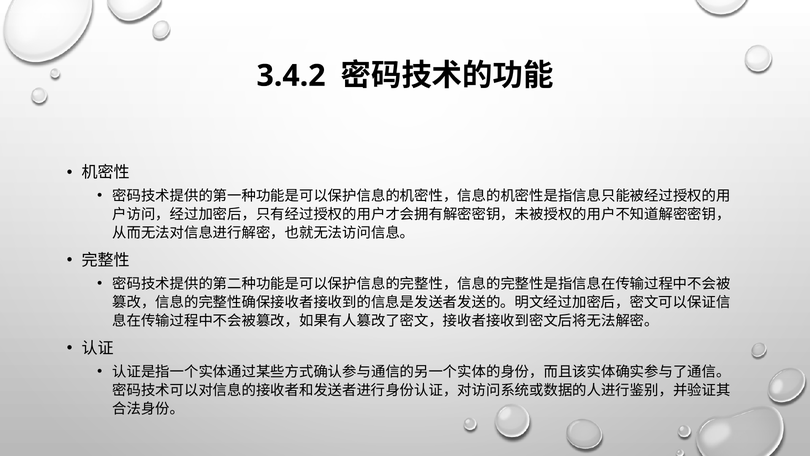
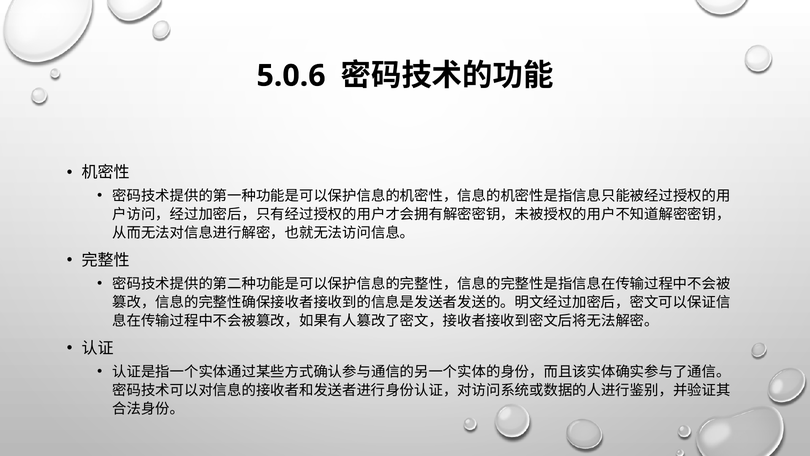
3.4.2: 3.4.2 -> 5.0.6 (291, 76)
